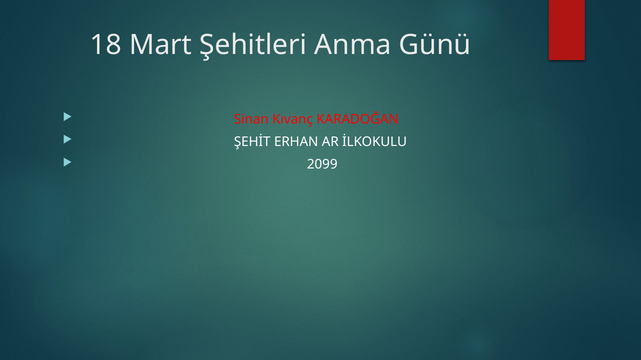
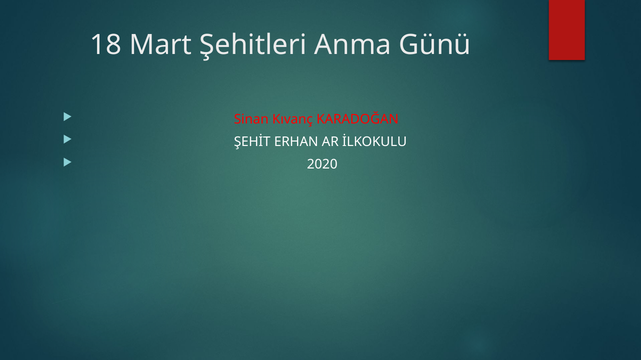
2099: 2099 -> 2020 (322, 165)
